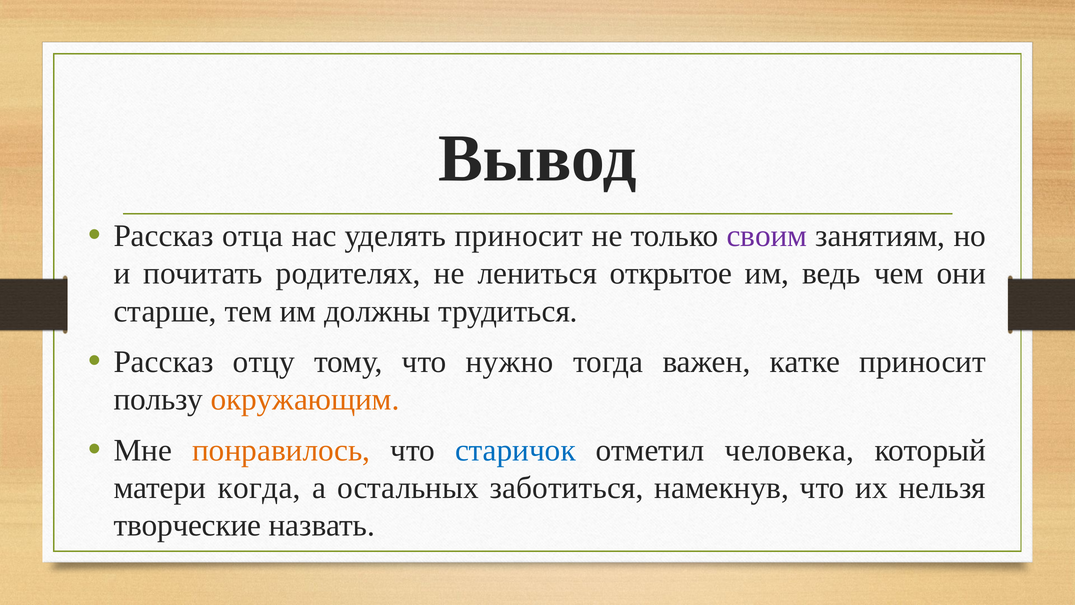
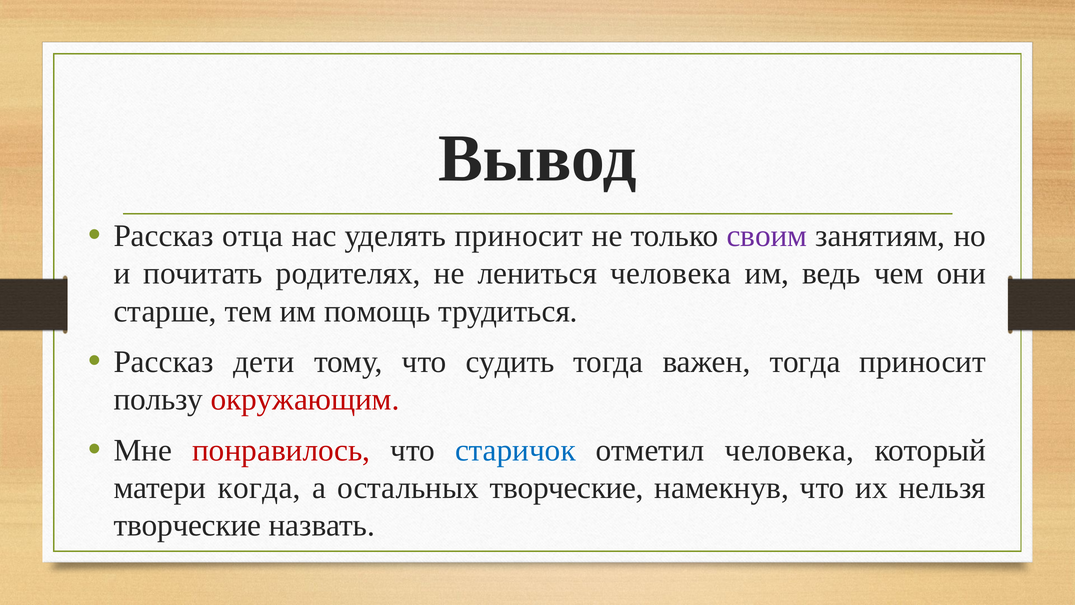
лениться открытое: открытое -> человека (671, 273)
должны: должны -> помощь (377, 311)
отцу: отцу -> дети (264, 362)
нужно: нужно -> судить (510, 362)
важен катке: катке -> тогда (805, 362)
окружающим colour: orange -> red (305, 399)
понравилось colour: orange -> red (281, 450)
остальных заботиться: заботиться -> творческие (567, 488)
